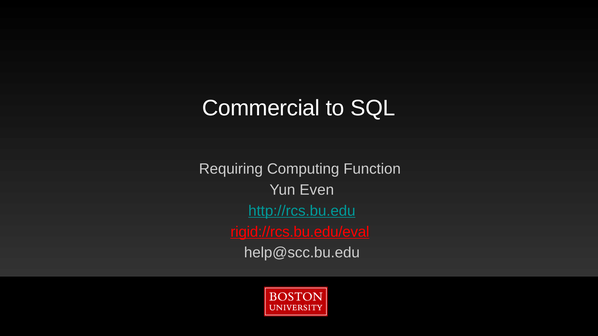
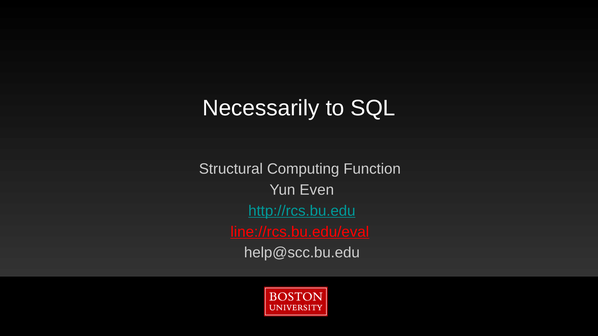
Commercial: Commercial -> Necessarily (261, 108)
Requiring: Requiring -> Structural (231, 169)
rigid://rcs.bu.edu/eval: rigid://rcs.bu.edu/eval -> line://rcs.bu.edu/eval (300, 232)
